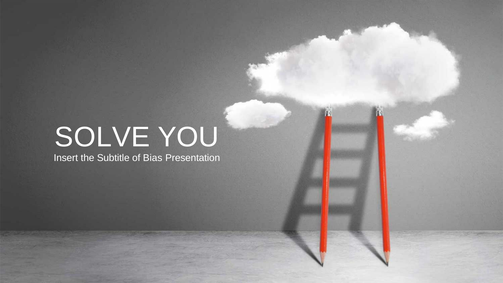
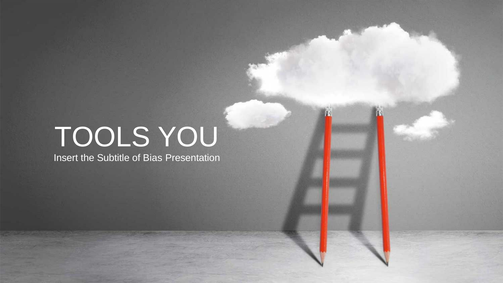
SOLVE: SOLVE -> TOOLS (102, 137)
